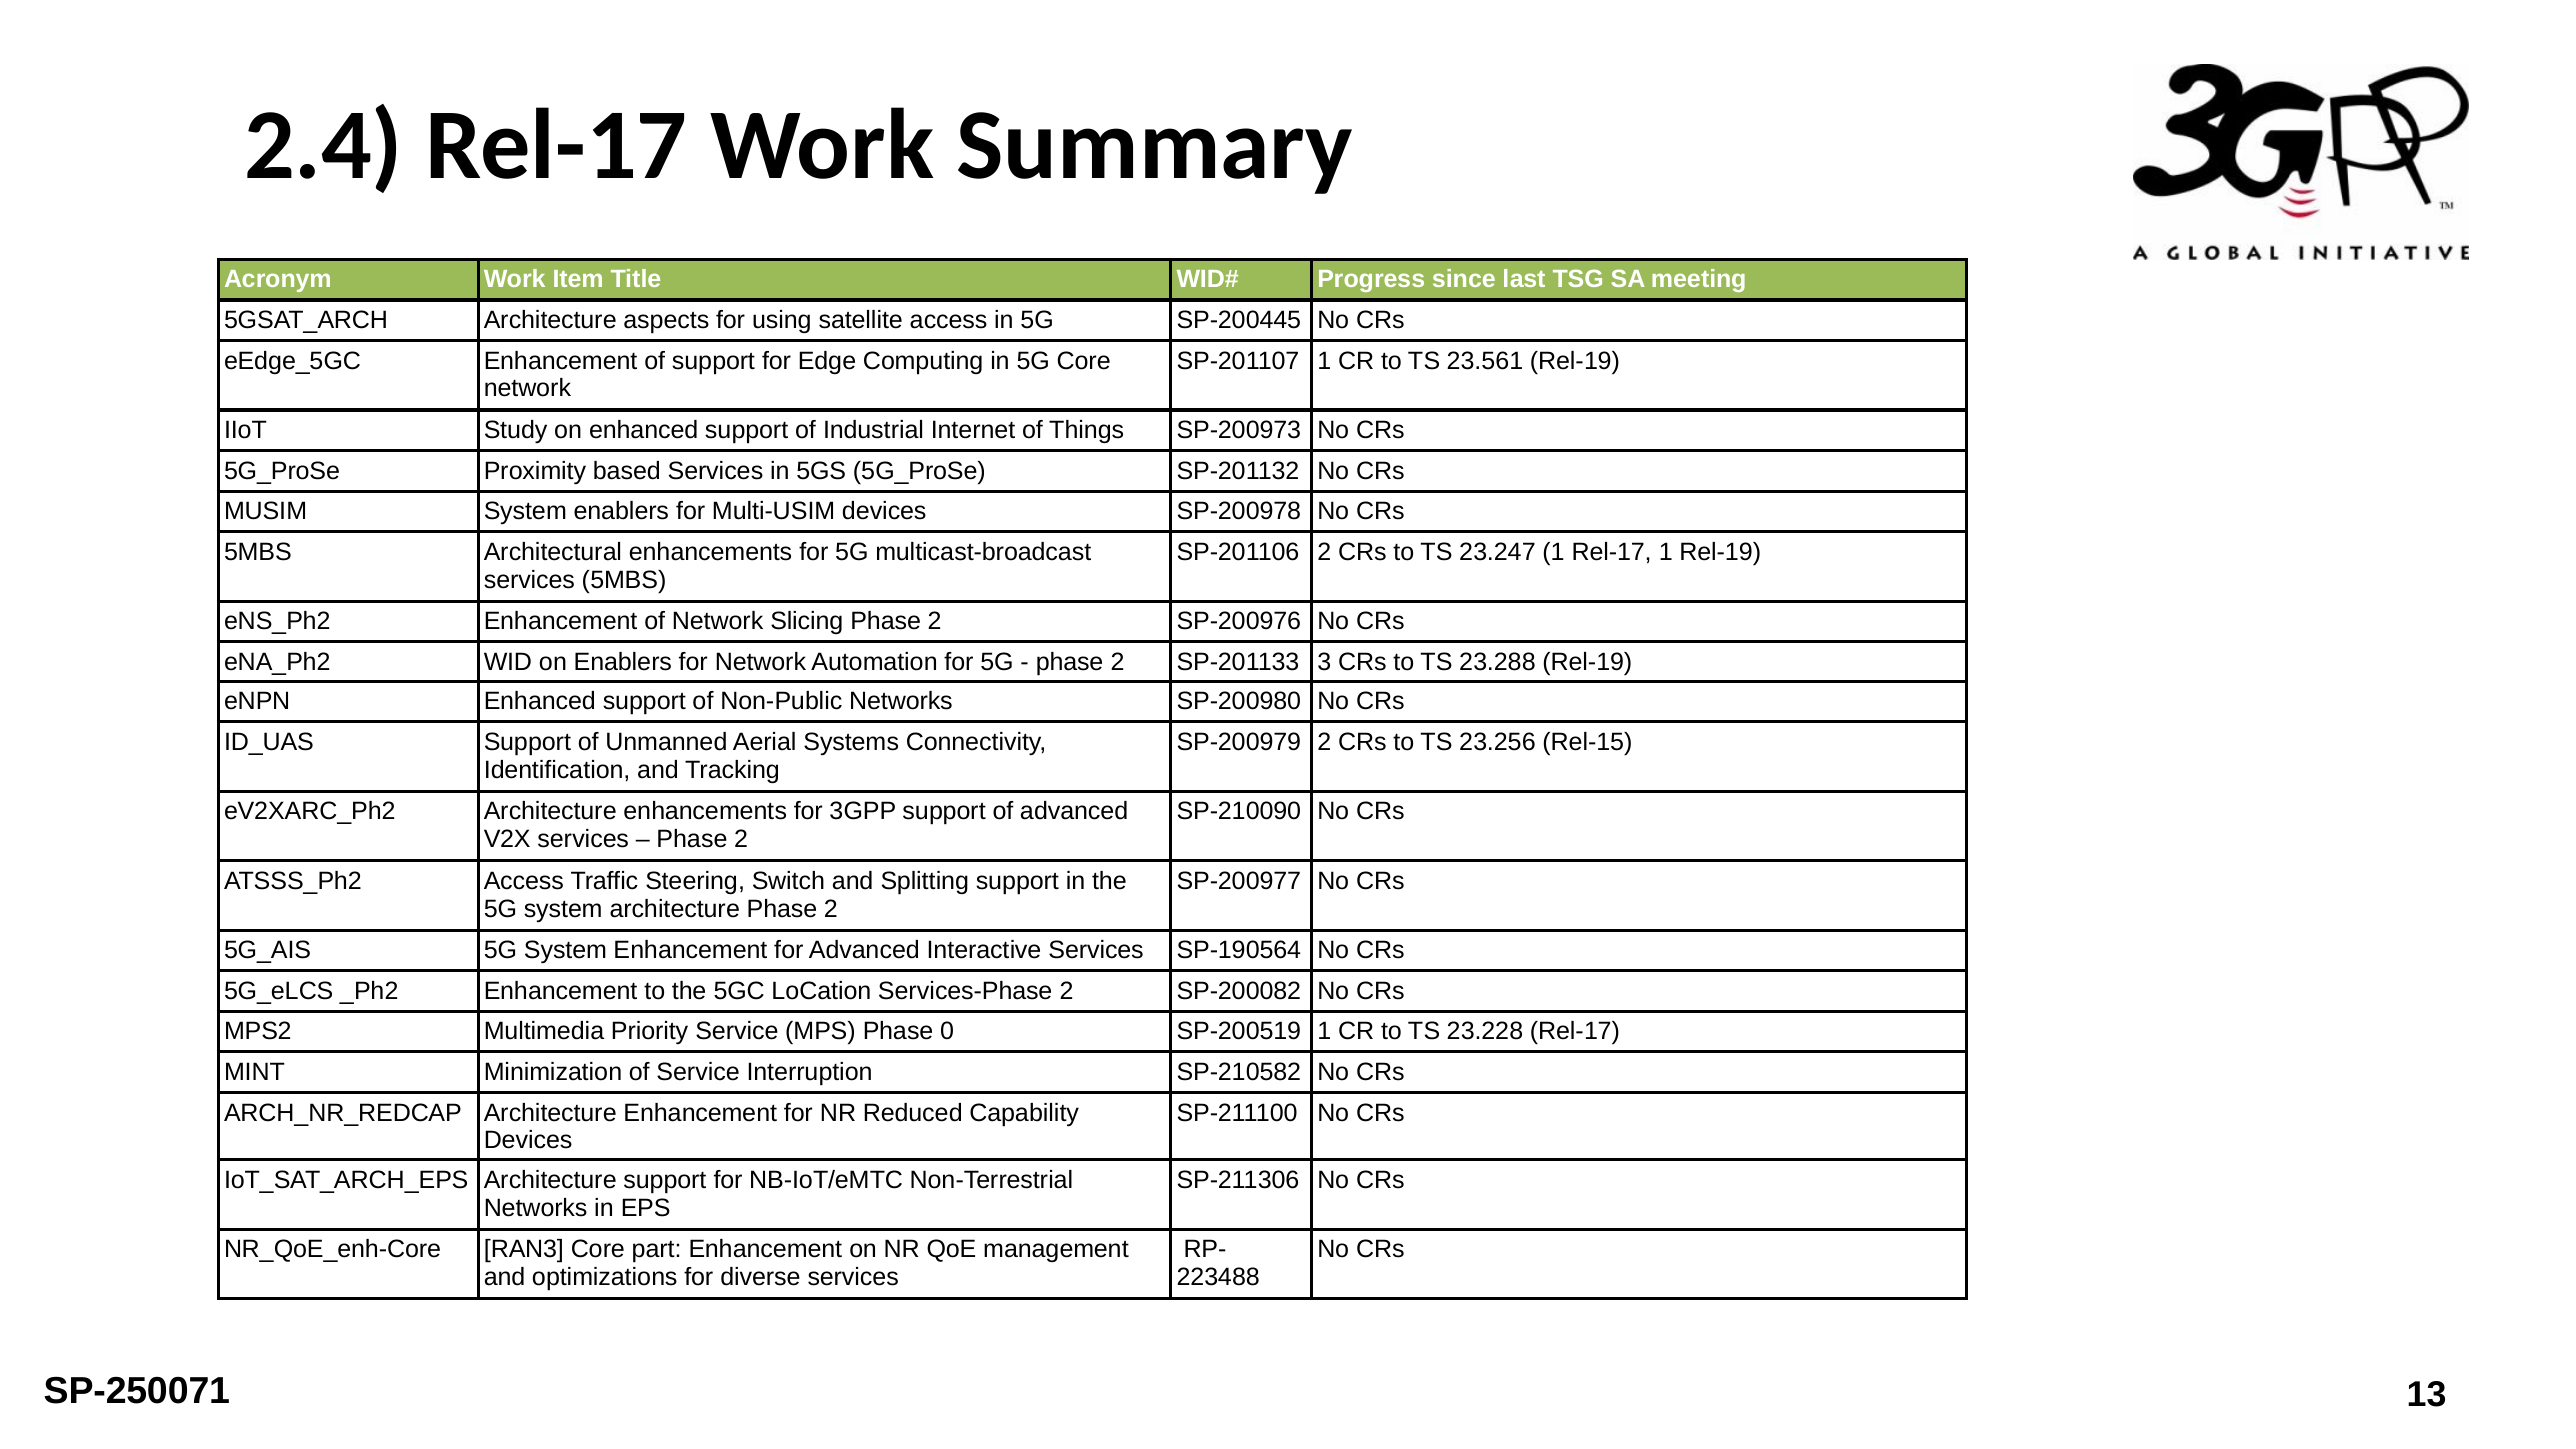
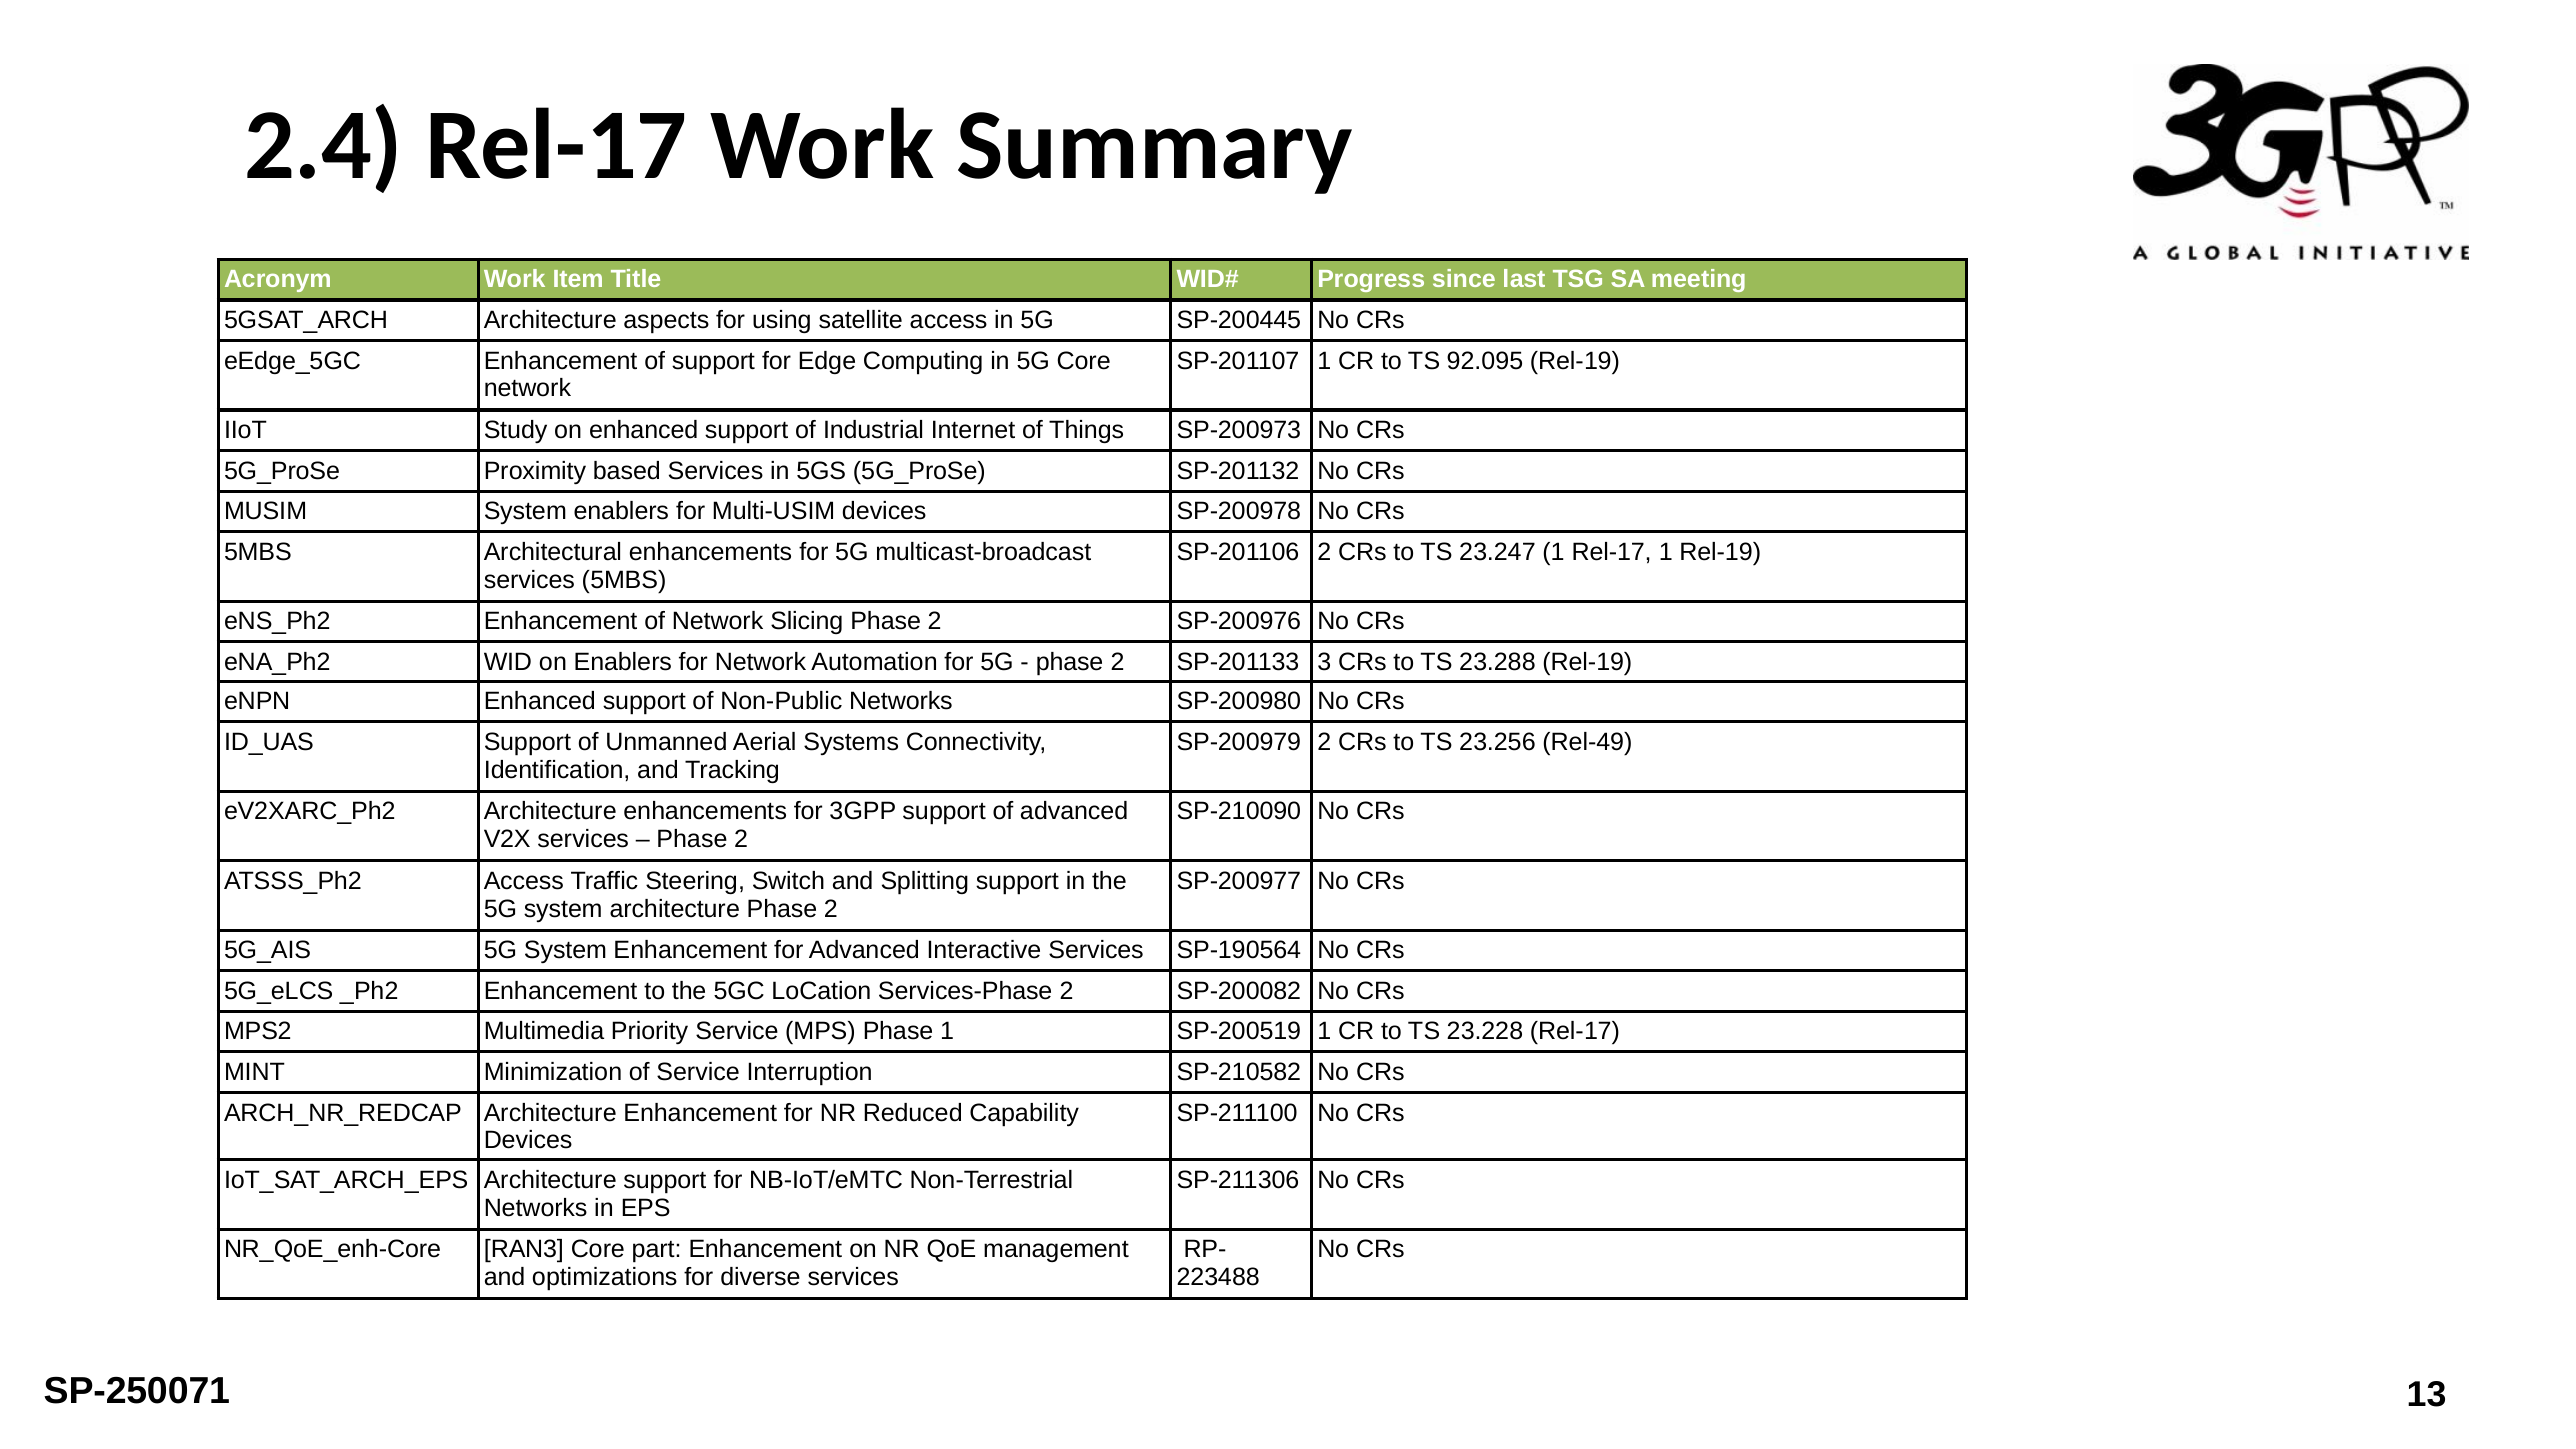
23.561: 23.561 -> 92.095 (1485, 361)
Rel-15: Rel-15 -> Rel-49 (1587, 742)
Phase 0: 0 -> 1 (947, 1032)
